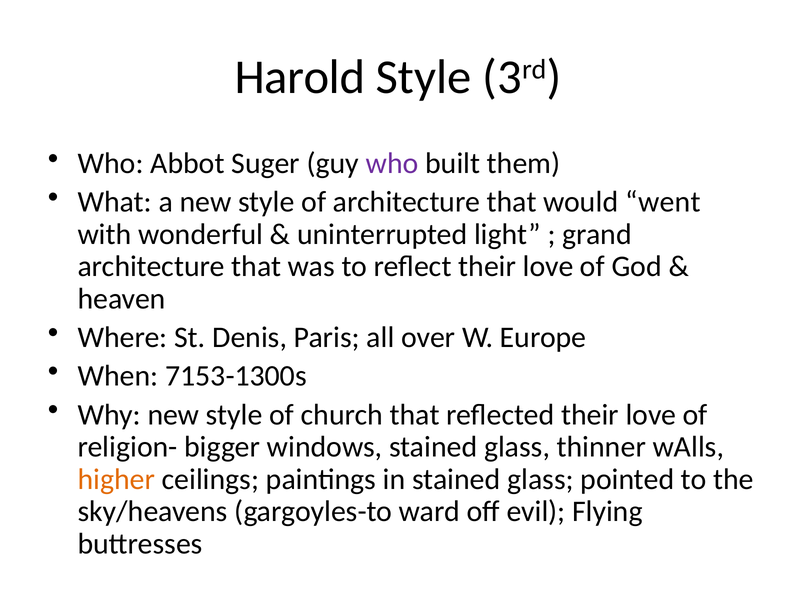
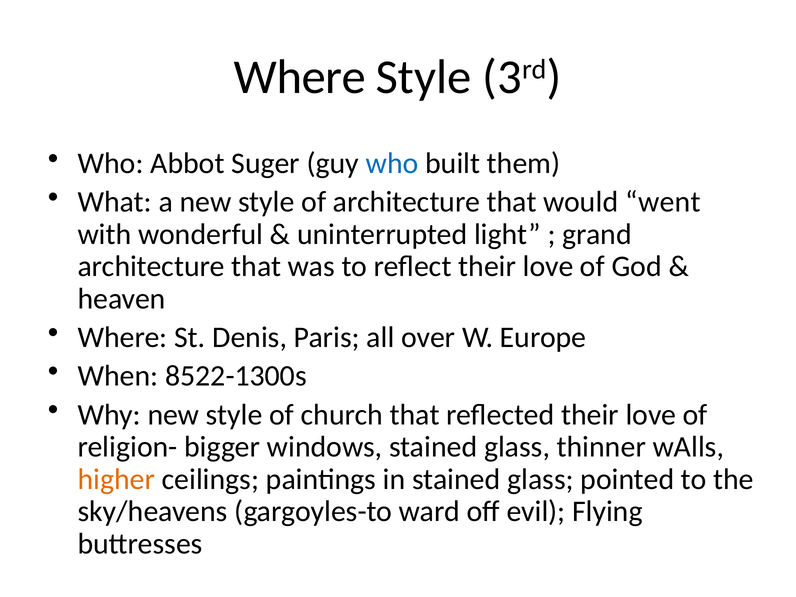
Harold: Harold -> Where (300, 77)
who colour: purple -> blue (392, 163)
7153-1300s: 7153-1300s -> 8522-1300s (236, 376)
